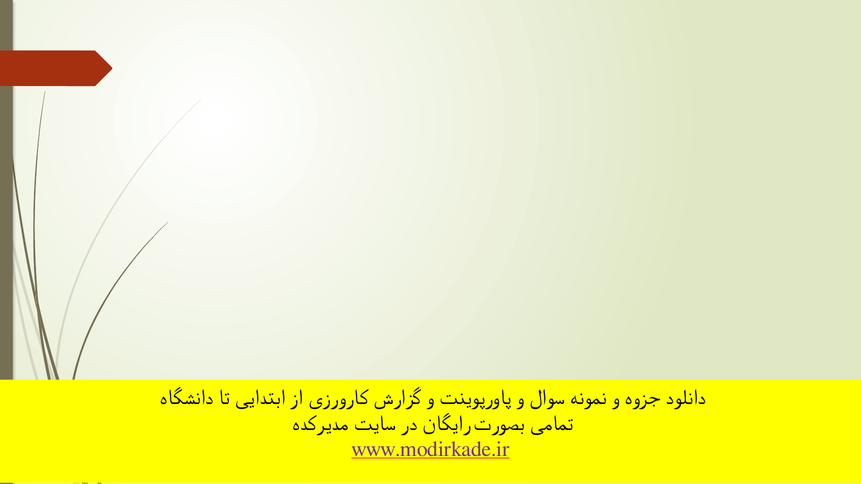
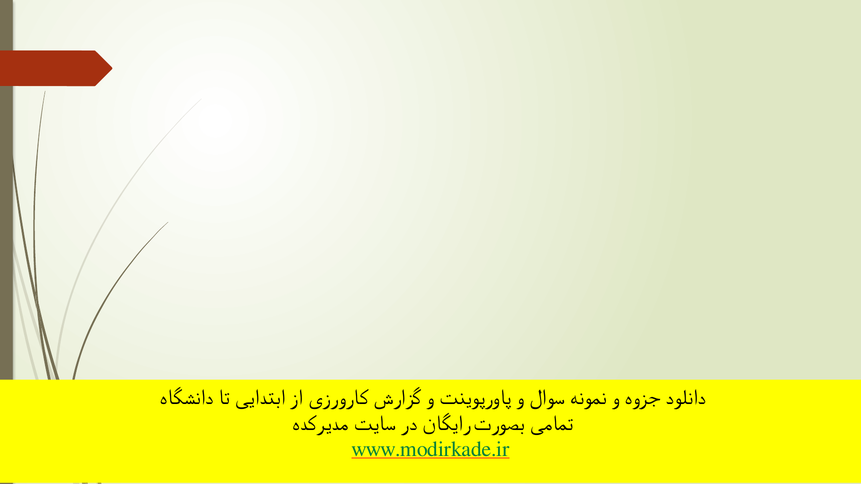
www.modirkade.ir colour: purple -> green (431, 449)
